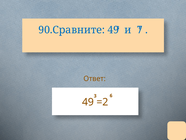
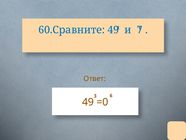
90.Сравните: 90.Сравните -> 60.Сравните (72, 30)
=2: =2 -> =0 (102, 102)
